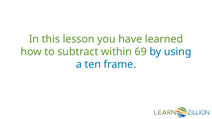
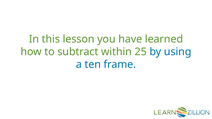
69: 69 -> 25 (141, 52)
